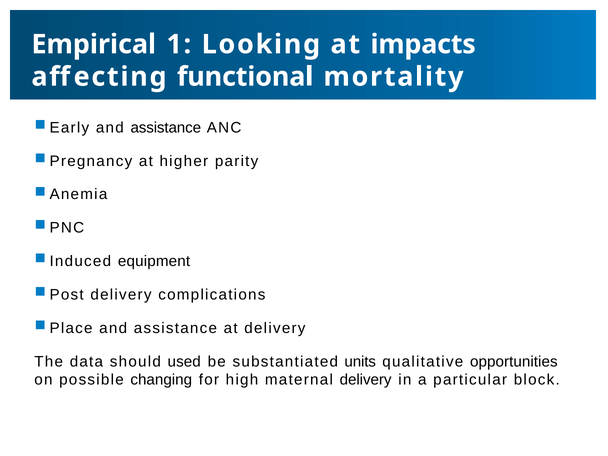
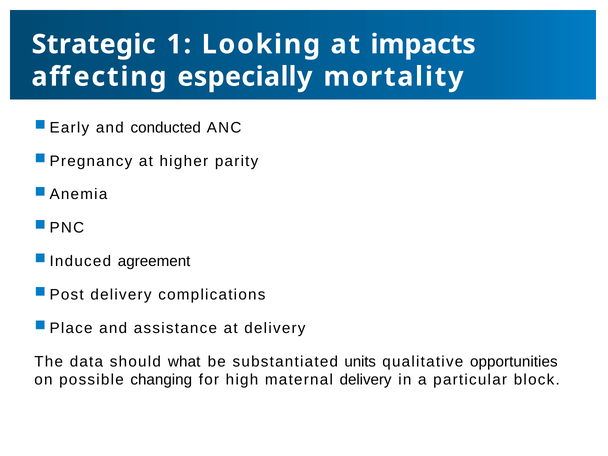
Empirical: Empirical -> Strategic (94, 44)
functional: functional -> especially (245, 77)
assistance: assistance -> conducted (166, 128)
equipment: equipment -> agreement (154, 261)
used: used -> what (184, 362)
